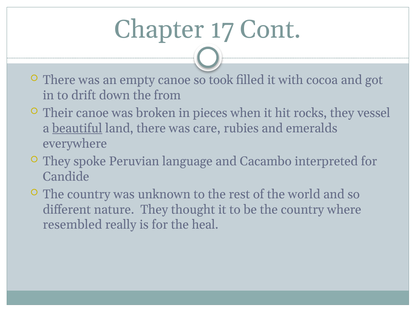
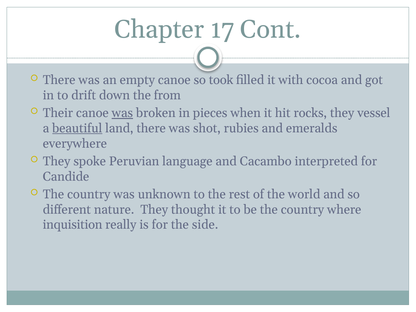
was underline: none -> present (122, 113)
care: care -> shot (207, 128)
resembled: resembled -> inquisition (73, 225)
heal: heal -> side (205, 225)
